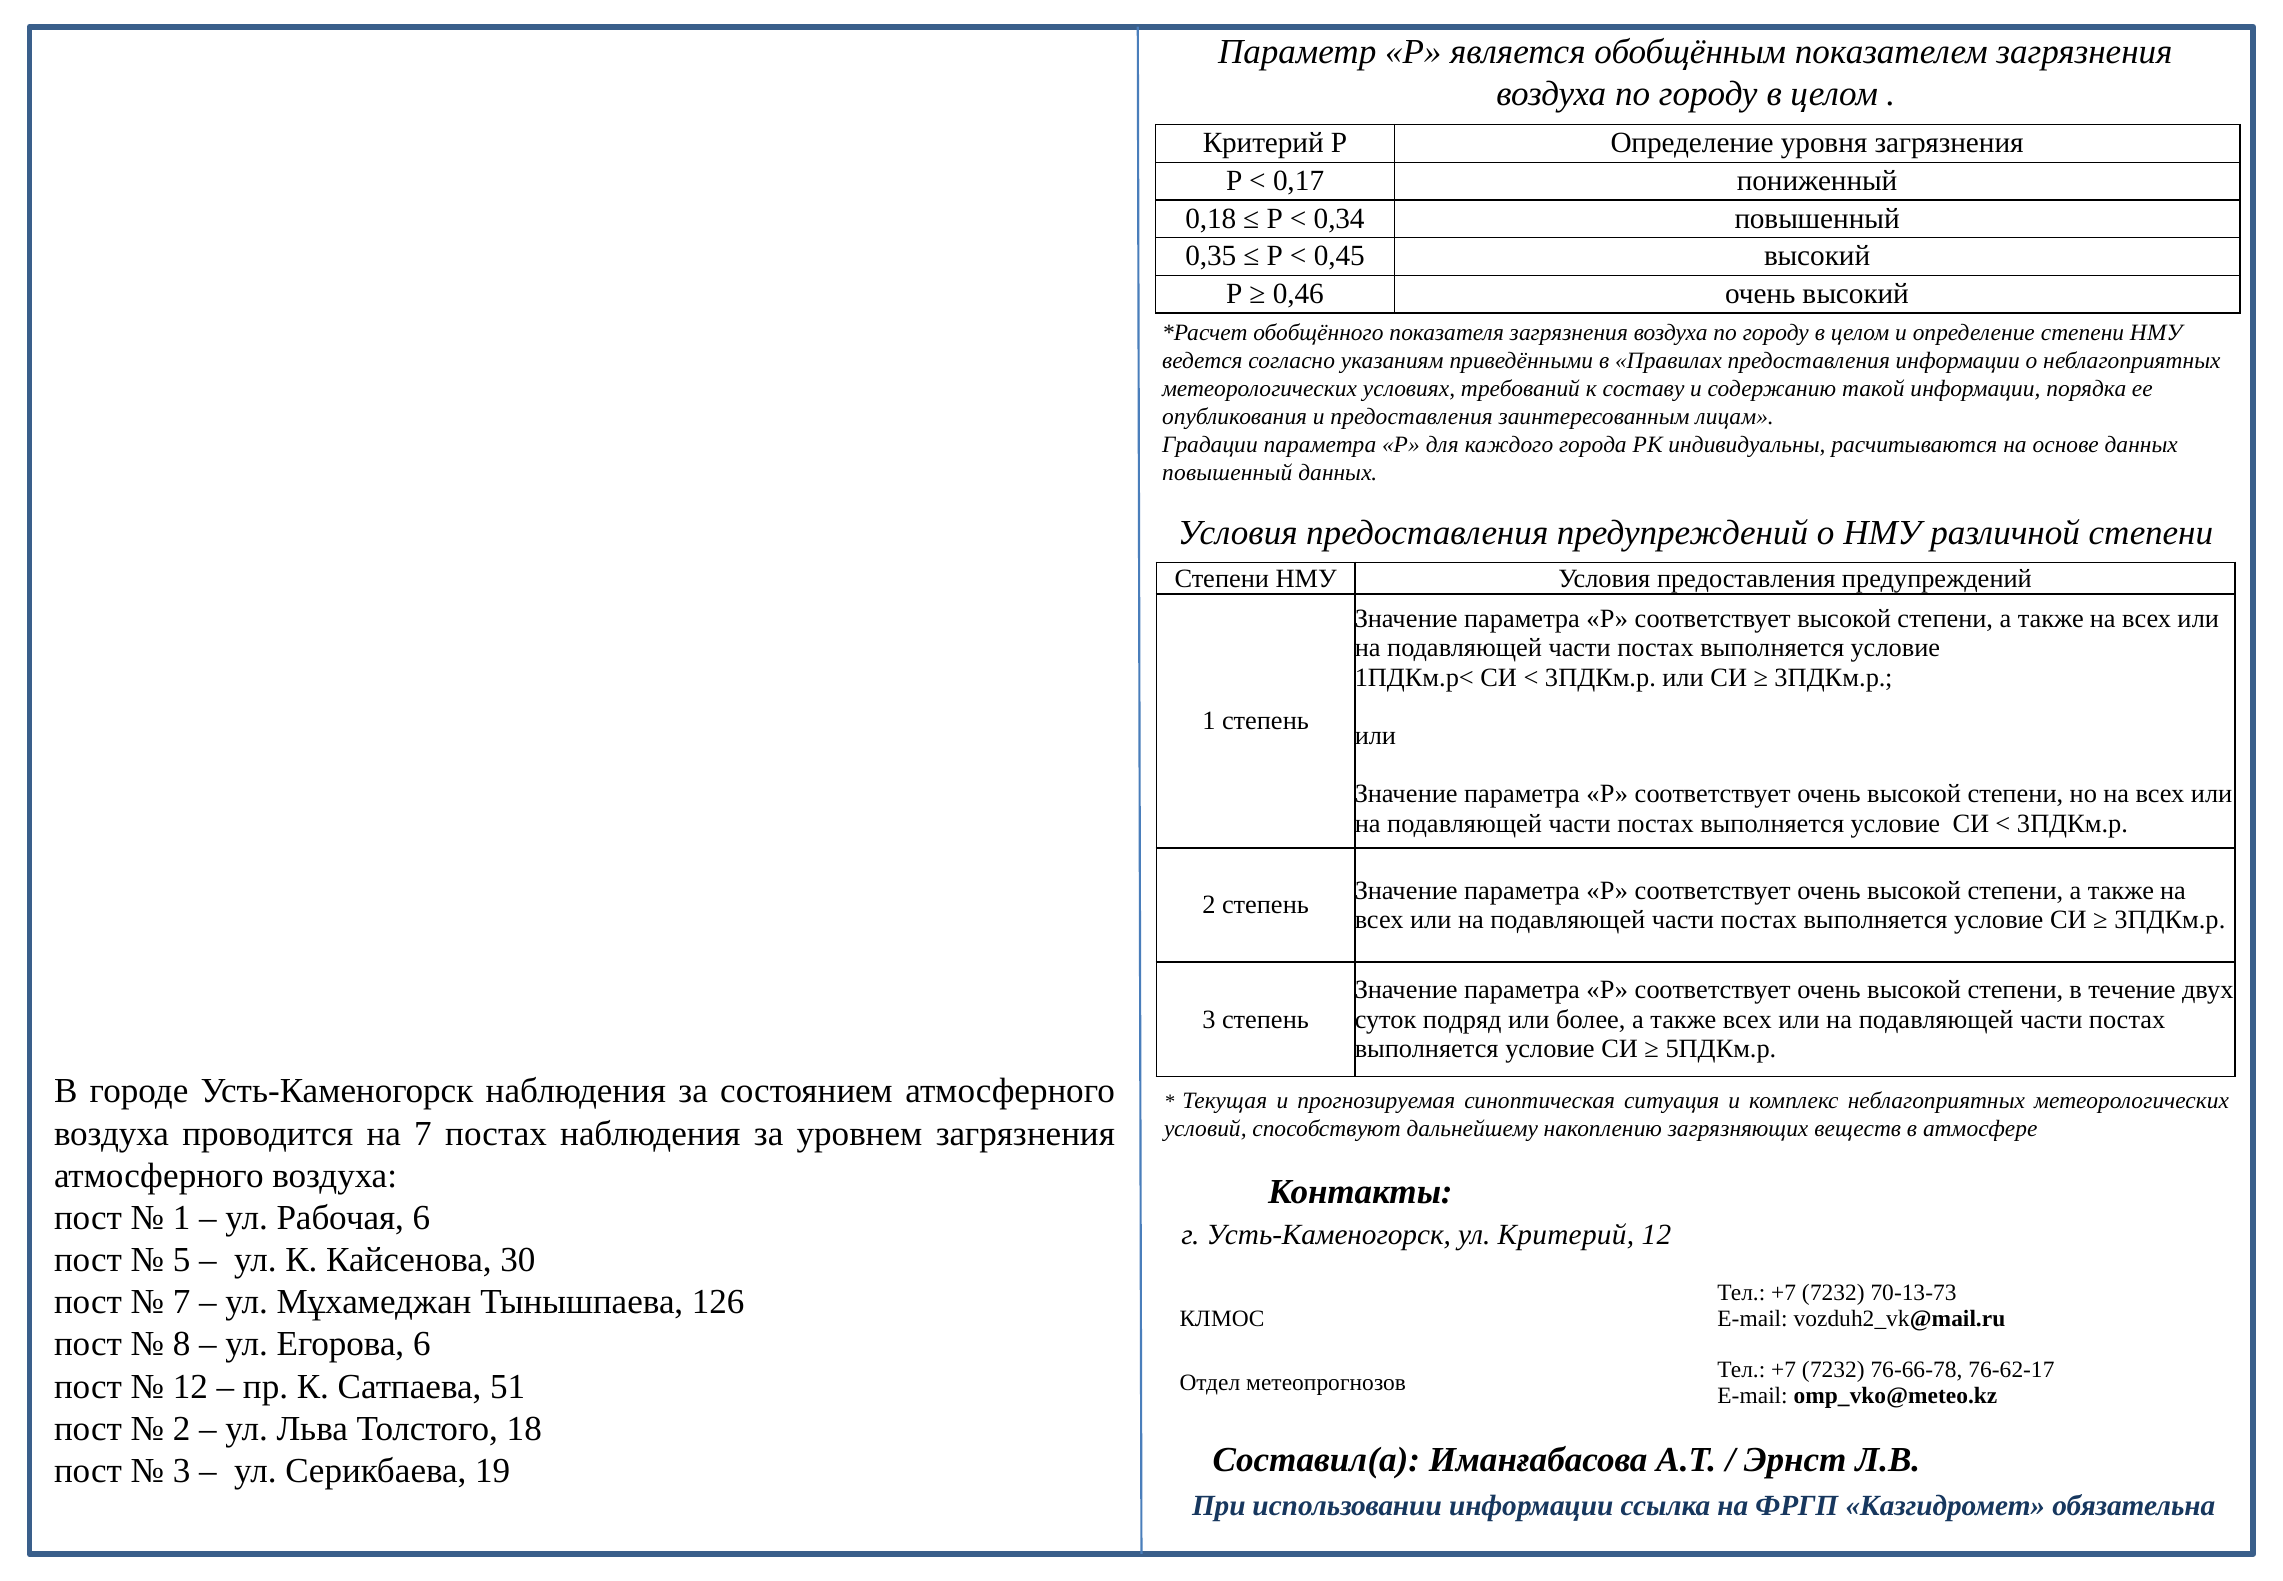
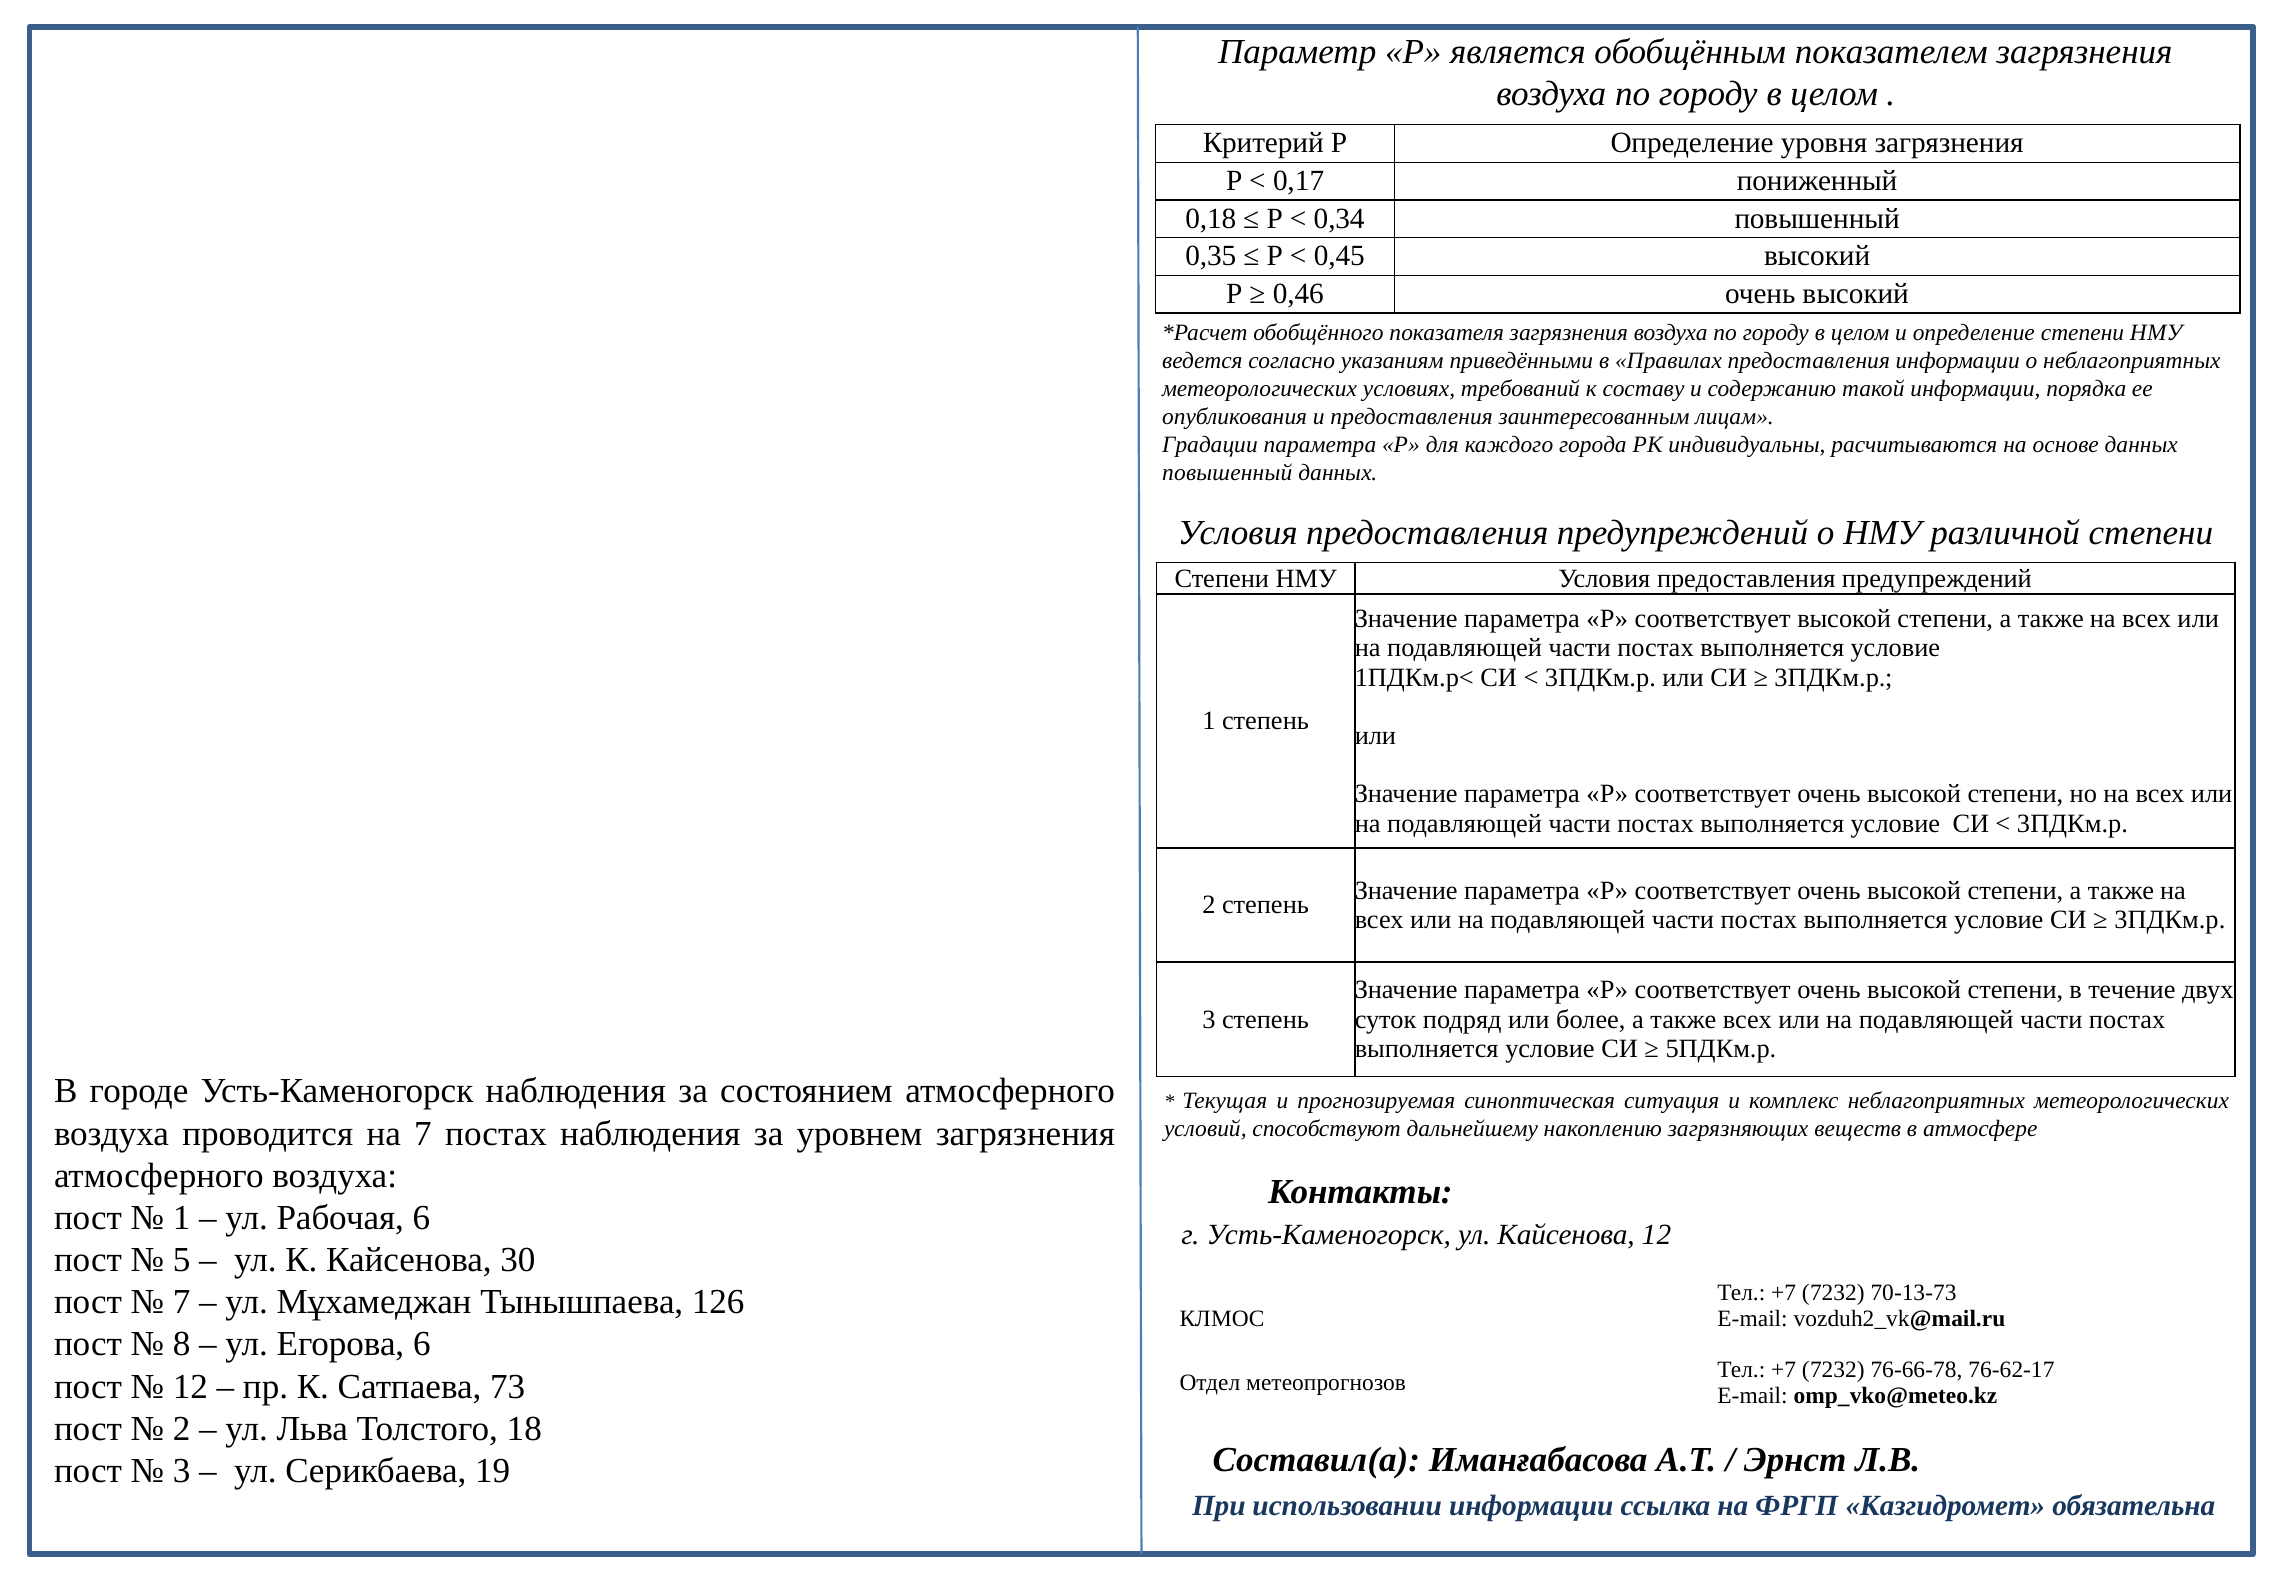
ул Критерий: Критерий -> Кайсенова (1566, 1234)
51: 51 -> 73 (508, 1386)
